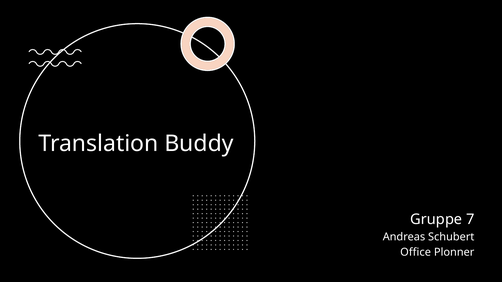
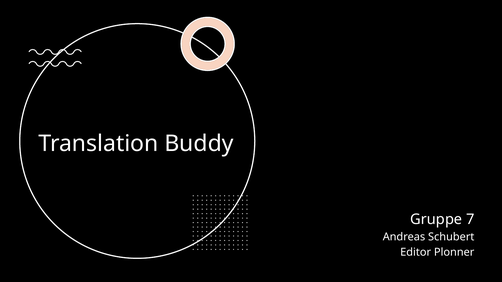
Office: Office -> Editor (416, 252)
